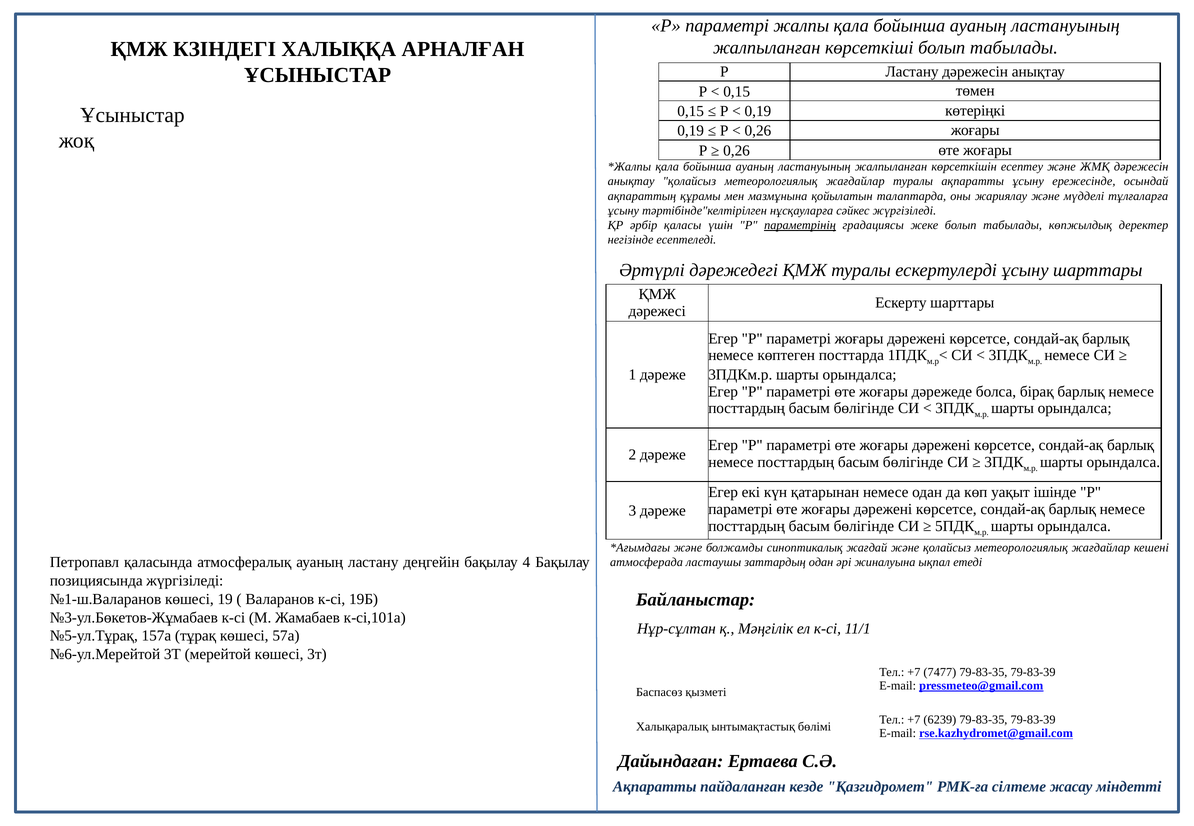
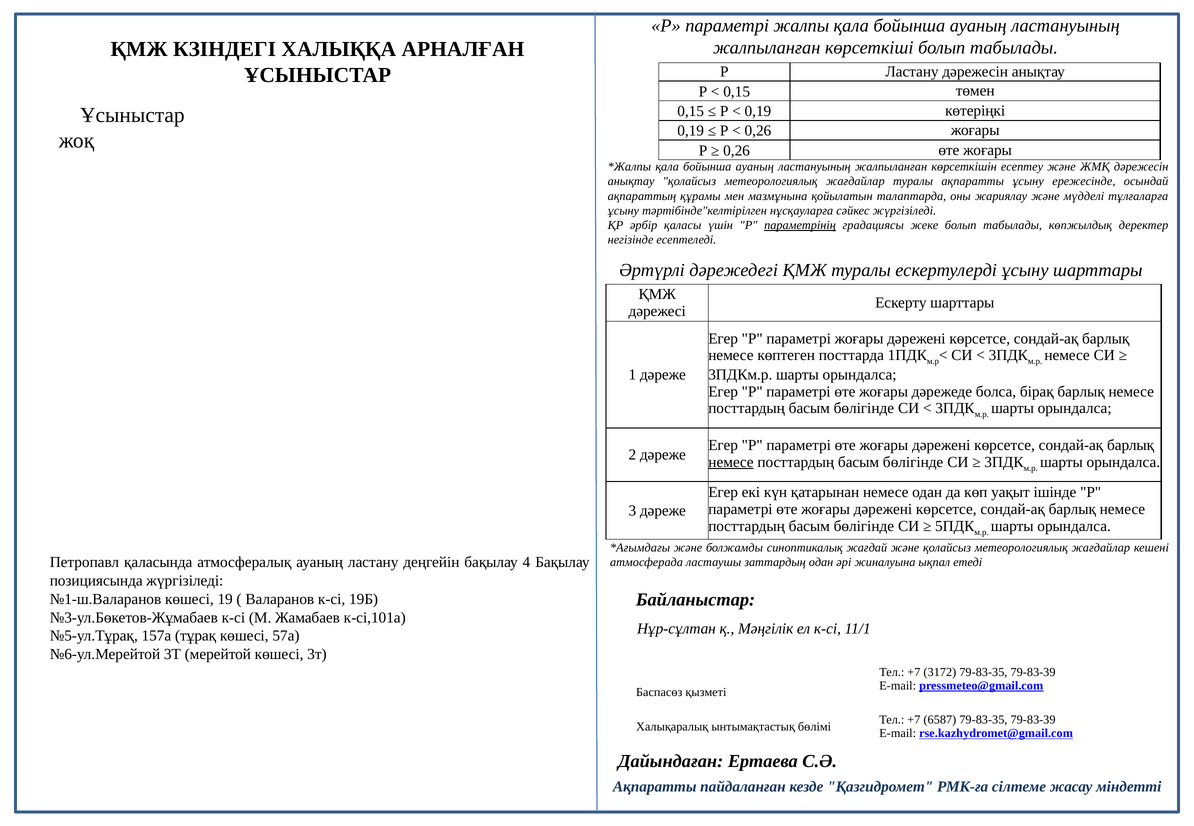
немесе underline: none -> present (731, 462)
7477: 7477 -> 3172 (940, 673)
6239: 6239 -> 6587 (940, 720)
